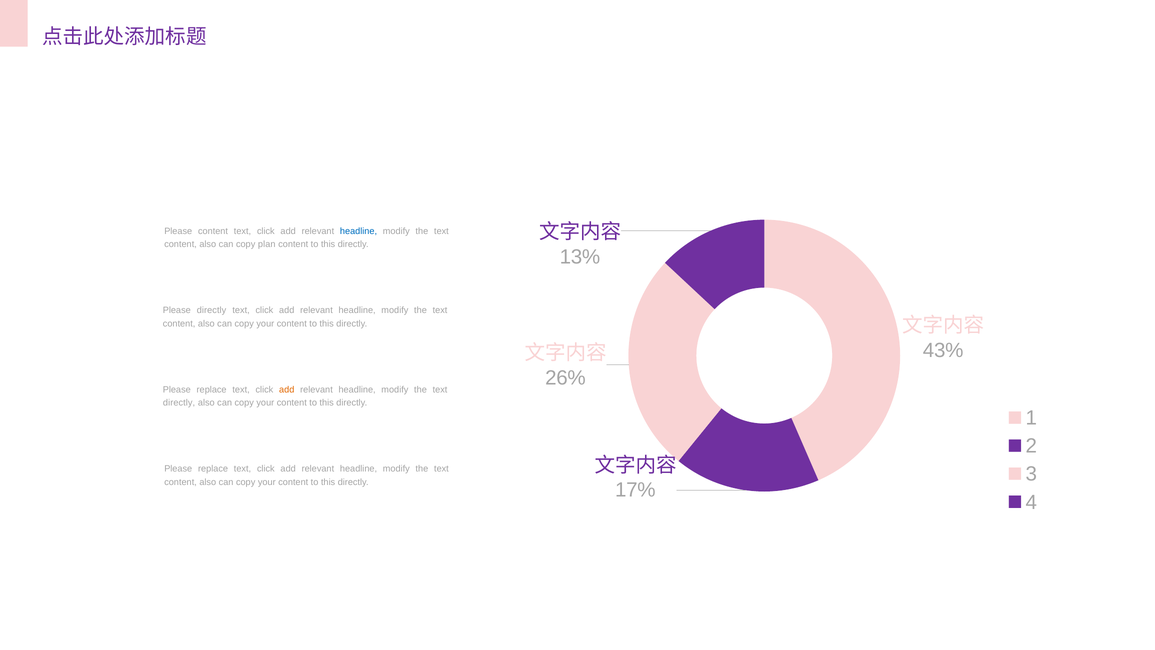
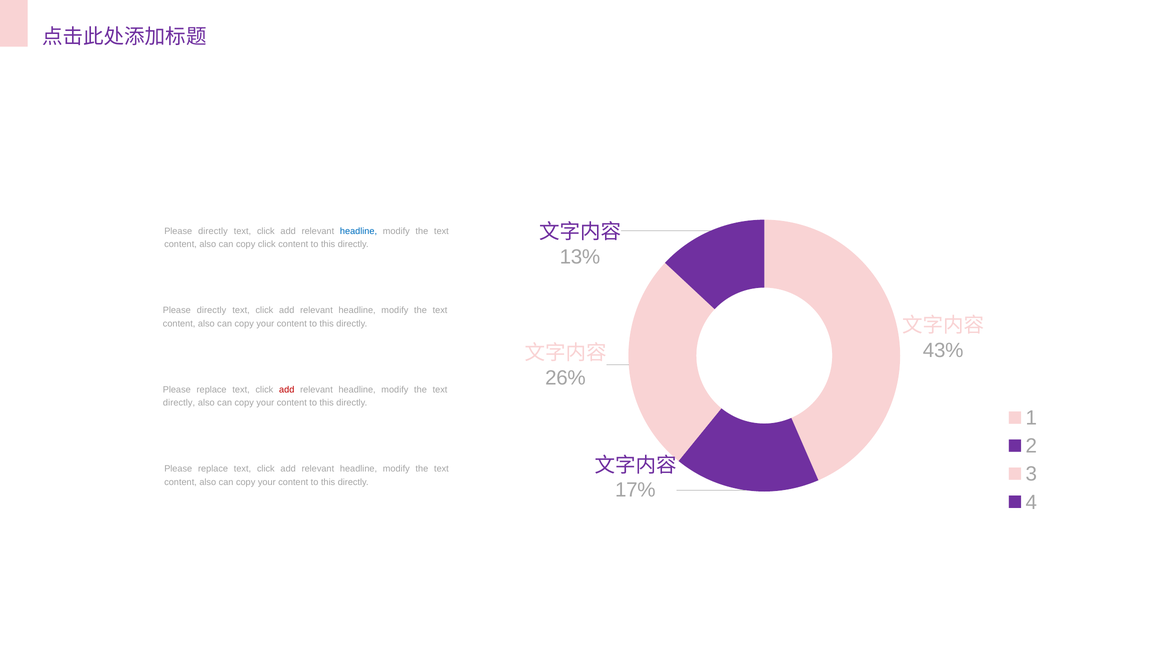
content: content -> directly (213, 231)
copy plan: plan -> click (267, 244)
add colour: orange -> red (287, 389)
